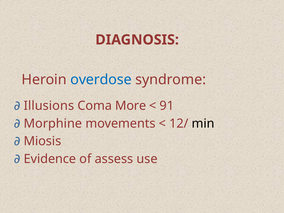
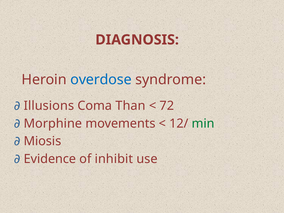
More: More -> Than (131, 106)
91: 91 -> 72 (167, 106)
min colour: black -> green (203, 124)
assess: assess -> inhibit (114, 159)
